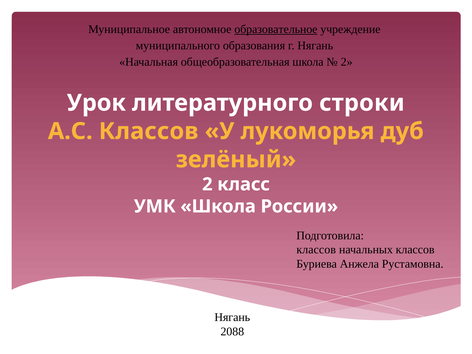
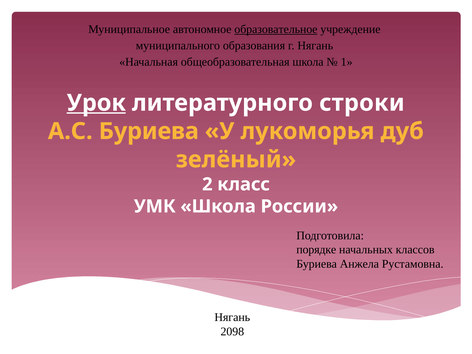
2: 2 -> 1 (347, 62)
Урок underline: none -> present (96, 103)
А.С Классов: Классов -> Буриева (149, 131)
классов: классов -> порядке (316, 250)
2088: 2088 -> 2098 (232, 331)
